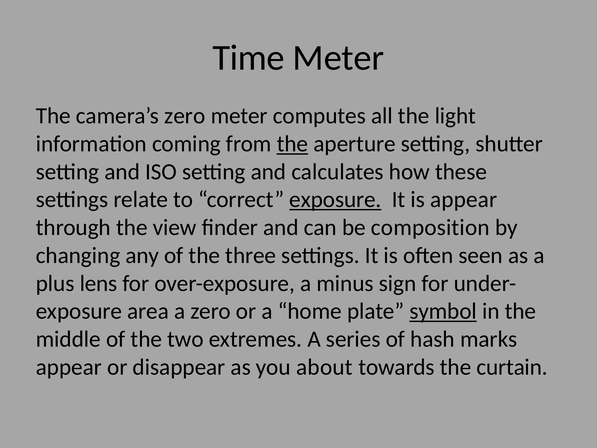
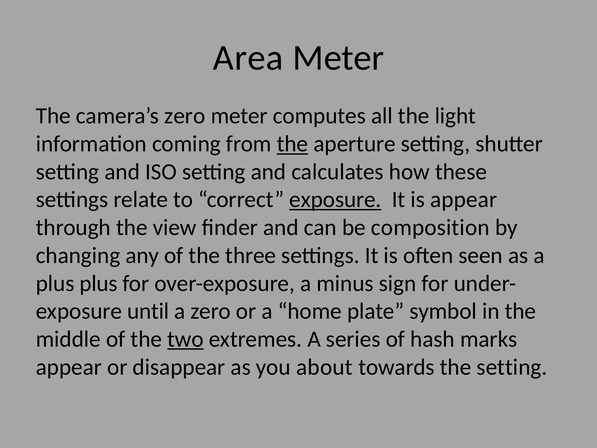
Time: Time -> Area (248, 58)
plus lens: lens -> plus (99, 283)
area: area -> until (148, 311)
symbol underline: present -> none (443, 311)
two underline: none -> present (185, 339)
the curtain: curtain -> setting (512, 367)
